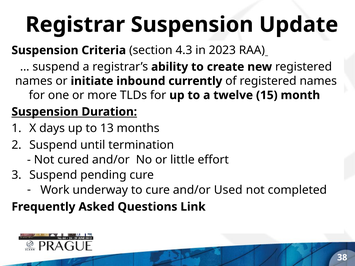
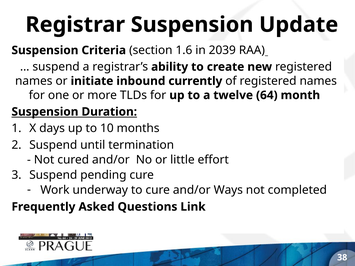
4.3: 4.3 -> 1.6 (184, 50)
2023: 2023 -> 2039 (222, 50)
15: 15 -> 64 (267, 95)
13: 13 -> 10 (107, 128)
Used: Used -> Ways (228, 190)
